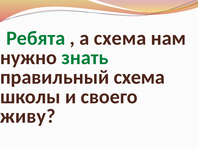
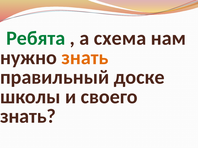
знать colour: green -> orange (85, 58)
правильный схема: схема -> доске (139, 77)
живу: живу -> знать (28, 117)
